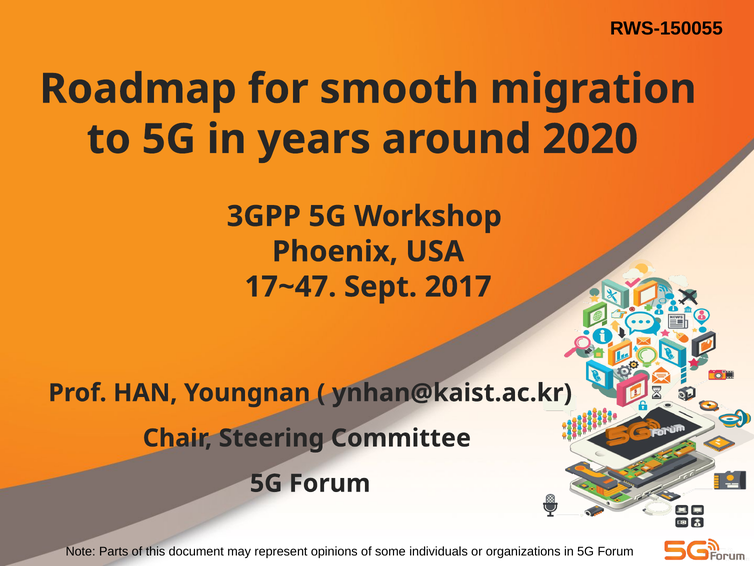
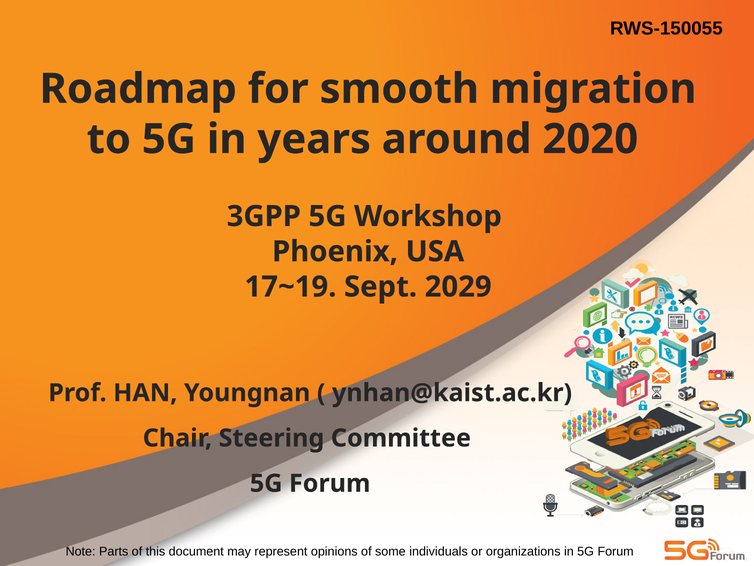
17~47: 17~47 -> 17~19 (290, 287)
2017: 2017 -> 2029 (458, 287)
